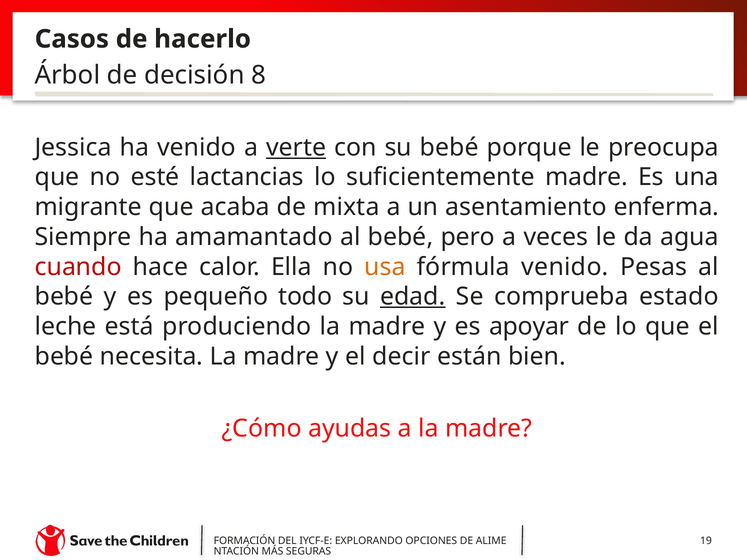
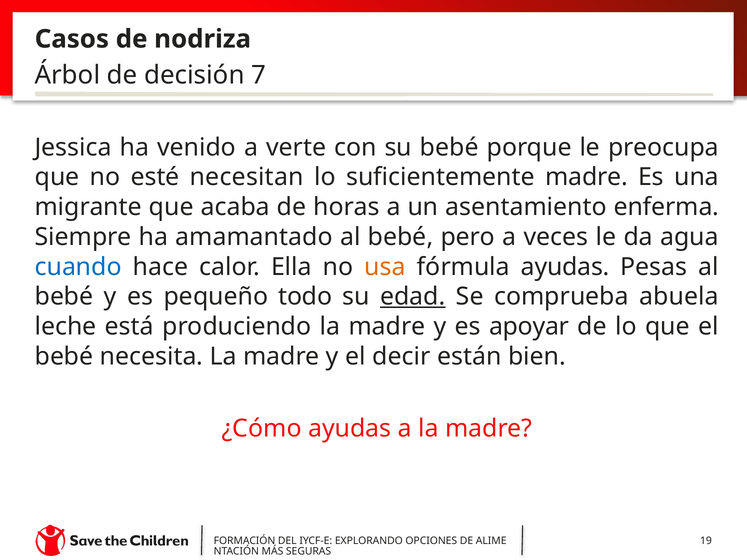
hacerlo: hacerlo -> nodriza (203, 39)
8: 8 -> 7 (259, 75)
verte underline: present -> none (296, 147)
lactancias: lactancias -> necesitan (247, 177)
mixta: mixta -> horas (346, 207)
cuando colour: red -> blue (78, 267)
fórmula venido: venido -> ayudas (565, 267)
estado: estado -> abuela (679, 297)
